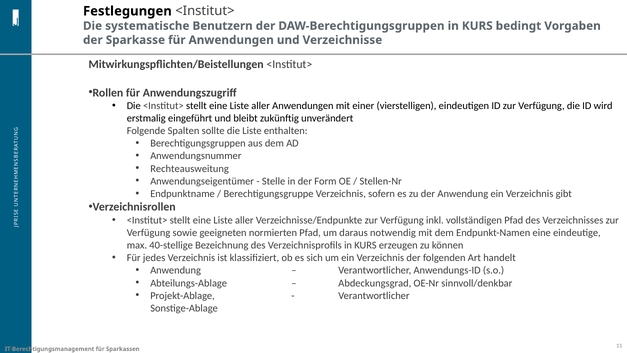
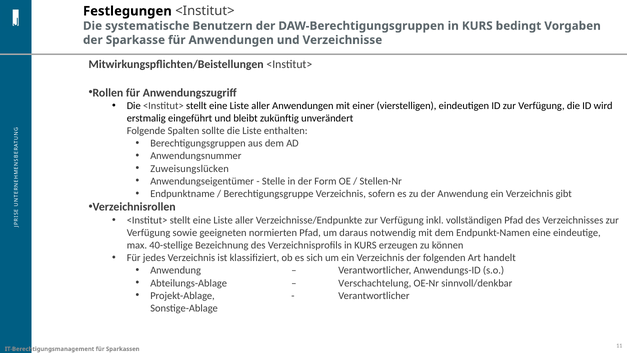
Rechteausweitung: Rechteausweitung -> Zuweisungslücken (190, 168)
Abdeckungsgrad: Abdeckungsgrad -> Verschachtelung (375, 283)
